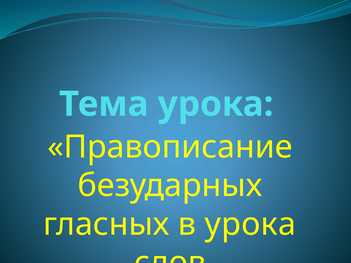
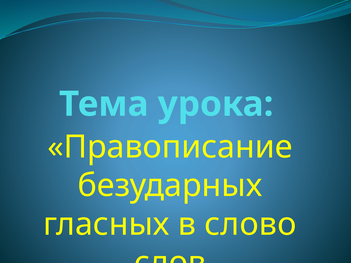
в урока: урока -> слово (250, 224)
